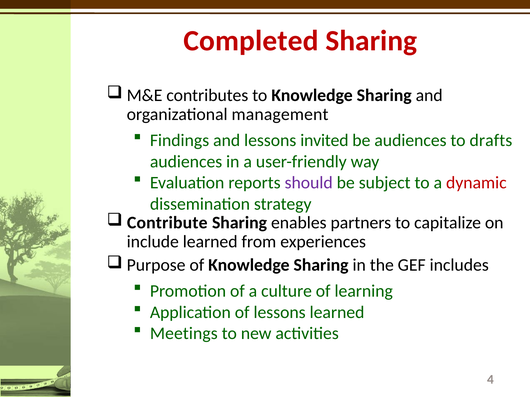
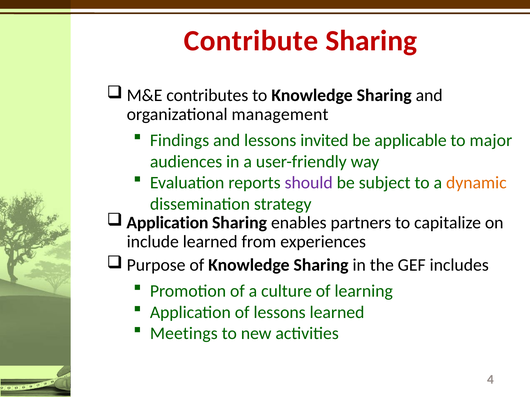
Completed: Completed -> Contribute (251, 41)
be audiences: audiences -> applicable (410, 141)
drafts: drafts -> major (491, 141)
dynamic colour: red -> orange (476, 183)
Contribute: Contribute -> Application (167, 223)
